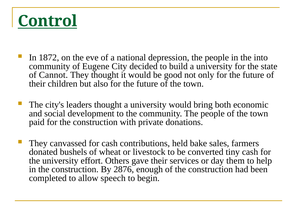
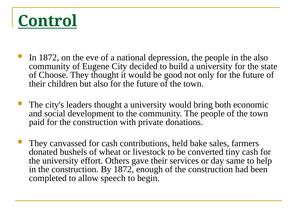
the into: into -> also (261, 57)
Cannot: Cannot -> Choose (53, 75)
them: them -> same (236, 160)
By 2876: 2876 -> 1872 (124, 169)
